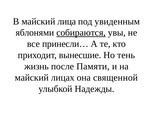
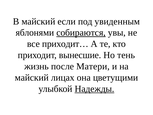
лица: лица -> если (67, 21)
принесли…: принесли… -> приходит… (65, 44)
Памяти: Памяти -> Матери (93, 66)
священной: священной -> цветущими (116, 77)
Надежды underline: none -> present (94, 89)
